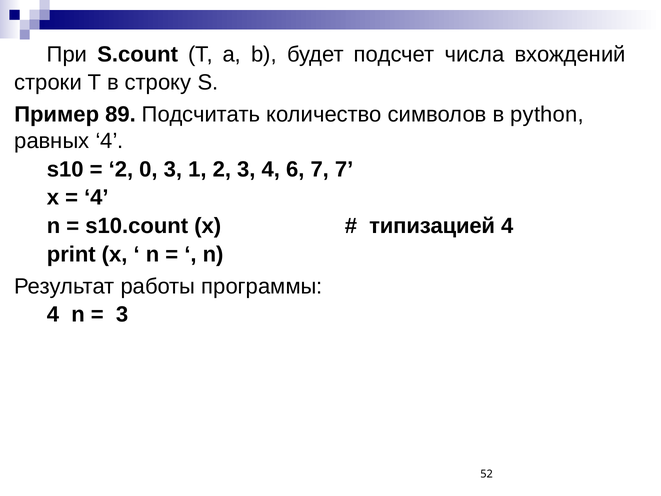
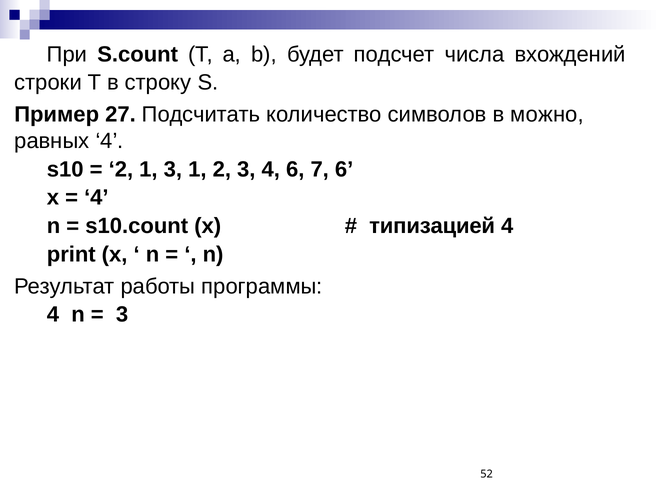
89: 89 -> 27 (120, 115)
python: python -> можно (547, 115)
2 0: 0 -> 1 (148, 169)
7 7: 7 -> 6 (344, 169)
